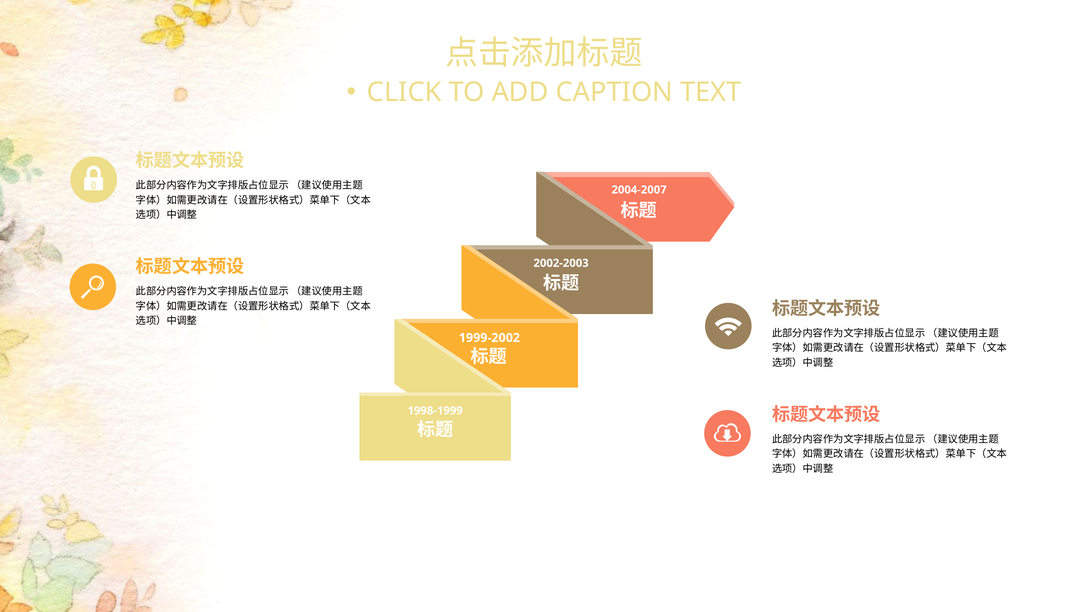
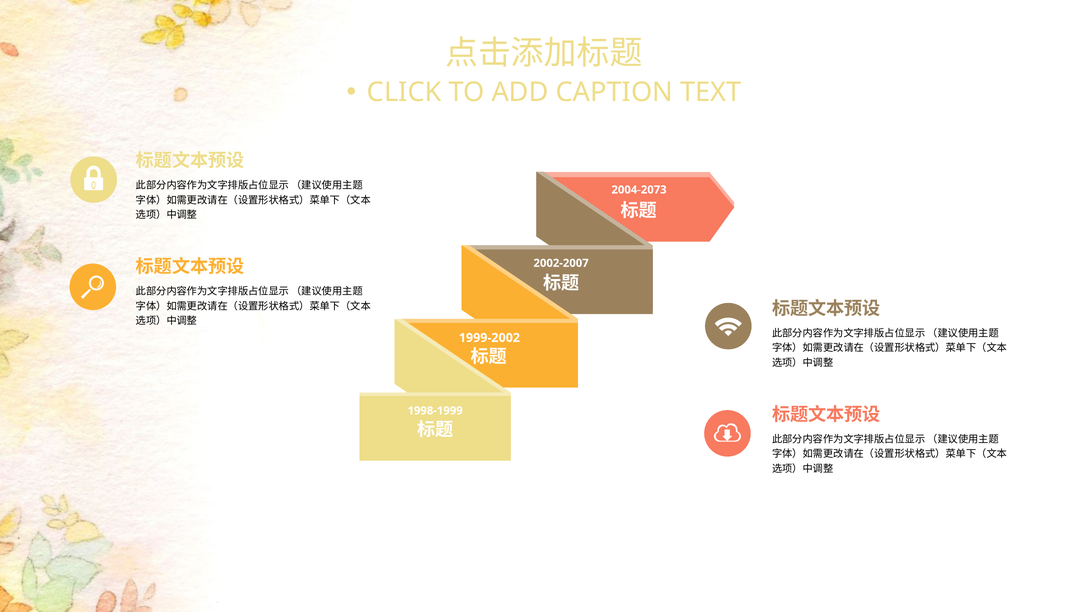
2004-2007: 2004-2007 -> 2004-2073 (639, 190)
2002-2003: 2002-2003 -> 2002-2007 (561, 263)
